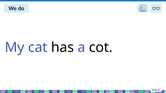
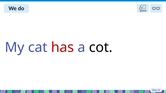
has colour: black -> red (62, 48)
